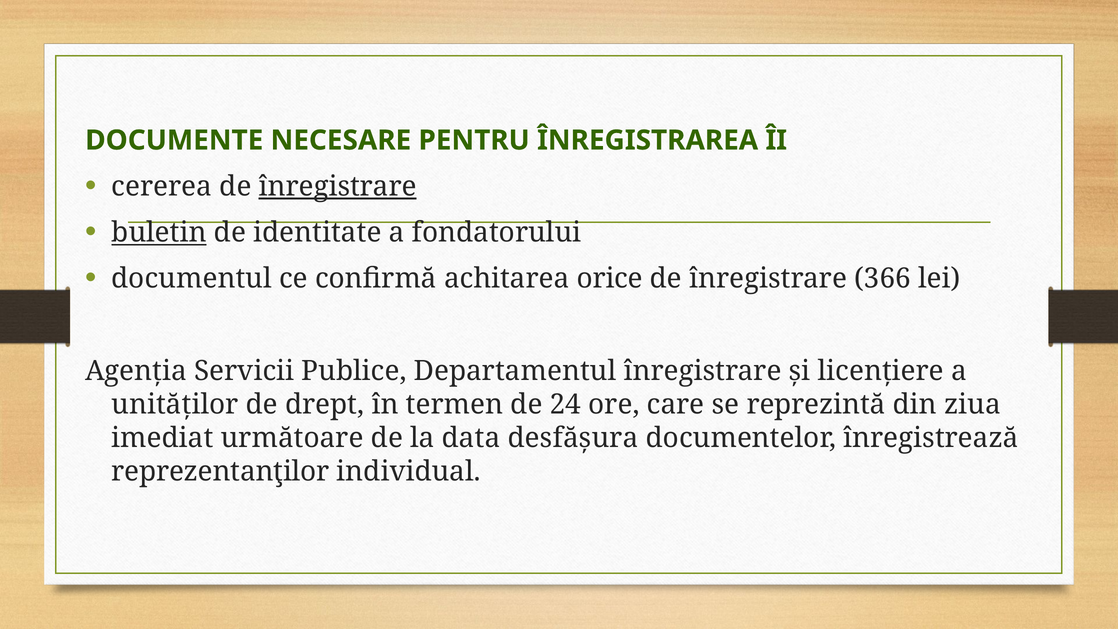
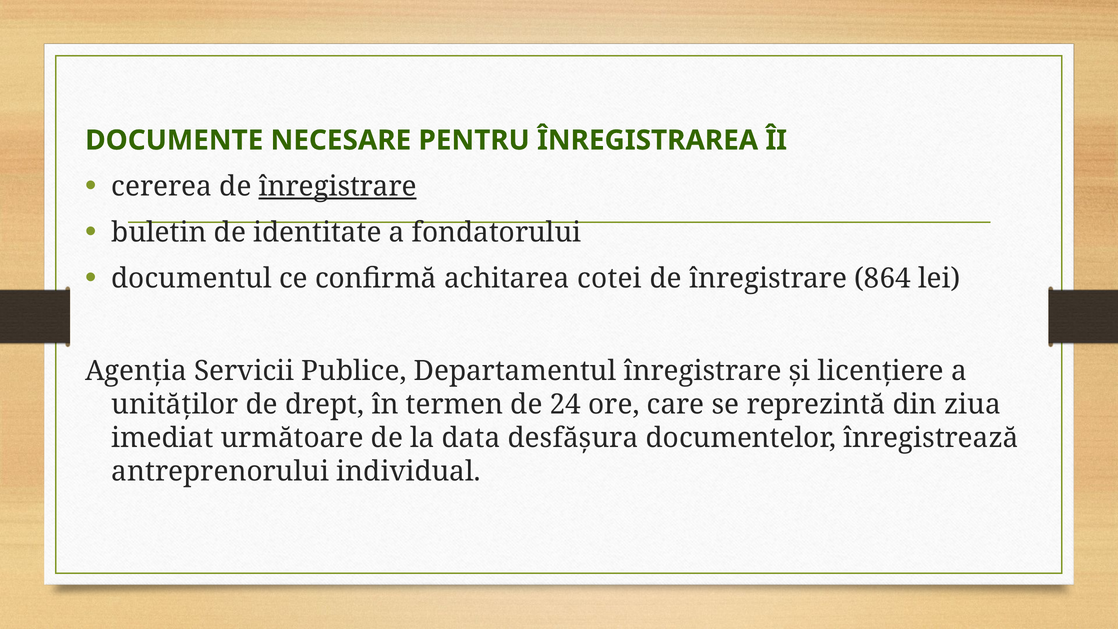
buletin underline: present -> none (159, 233)
orice: orice -> cotei (610, 279)
366: 366 -> 864 (883, 279)
reprezentanţilor: reprezentanţilor -> antreprenorului (220, 471)
